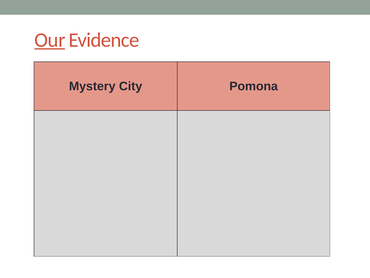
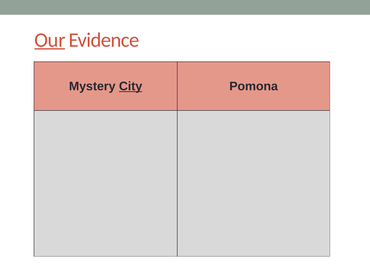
City underline: none -> present (131, 86)
